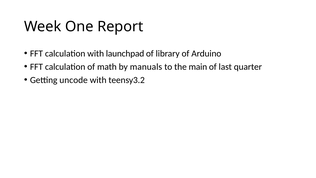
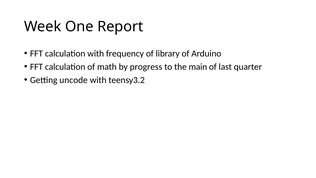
launchpad: launchpad -> frequency (125, 53)
manuals: manuals -> progress (146, 67)
